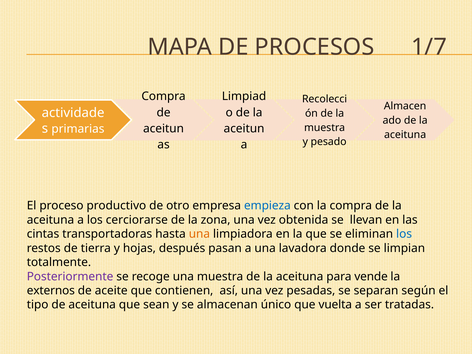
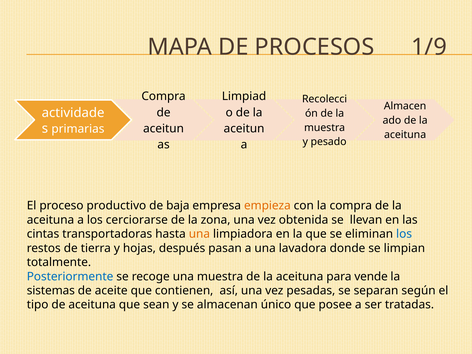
1/7: 1/7 -> 1/9 (429, 47)
otro: otro -> baja (178, 206)
empieza colour: blue -> orange (267, 206)
Posteriormente colour: purple -> blue (70, 276)
externos: externos -> sistemas (51, 291)
vuelta: vuelta -> posee (335, 305)
